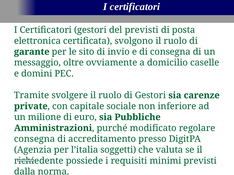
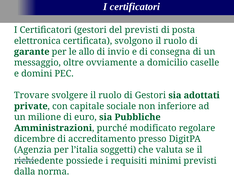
le sito: sito -> allo (87, 52)
Tramite: Tramite -> Trovare (32, 96)
carenze: carenze -> adottati (202, 96)
consegna: consegna -> dicembre (35, 139)
